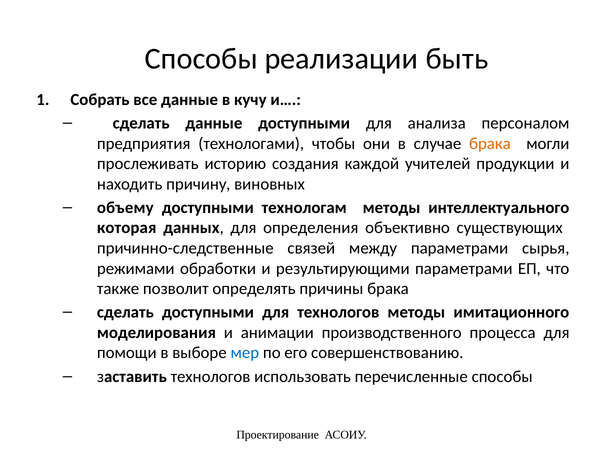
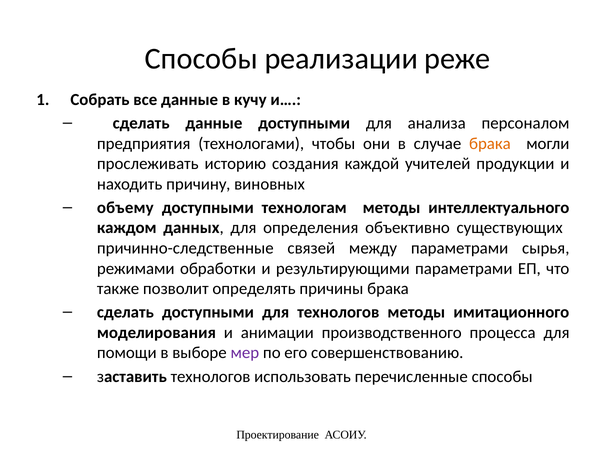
быть: быть -> реже (457, 59)
которая: которая -> каждом (127, 228)
мер colour: blue -> purple (245, 352)
